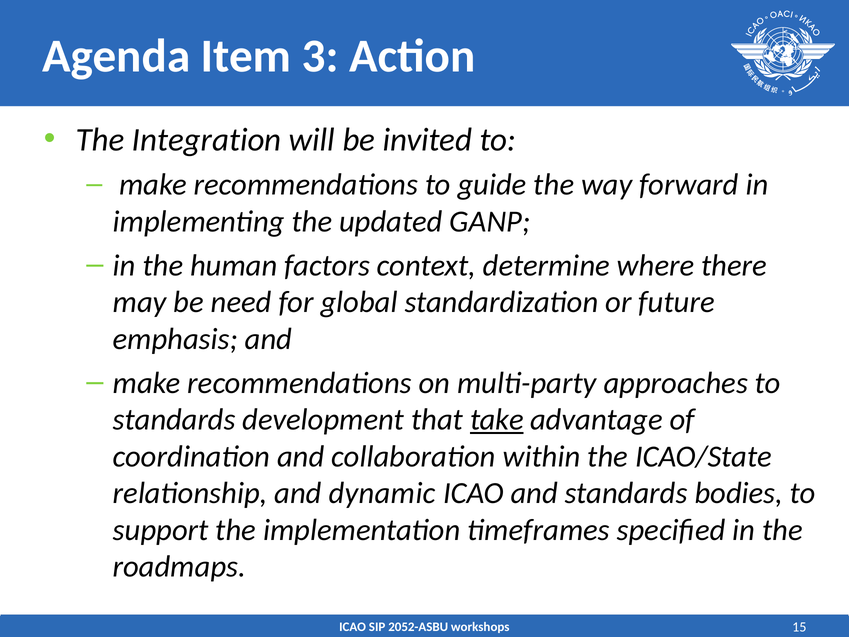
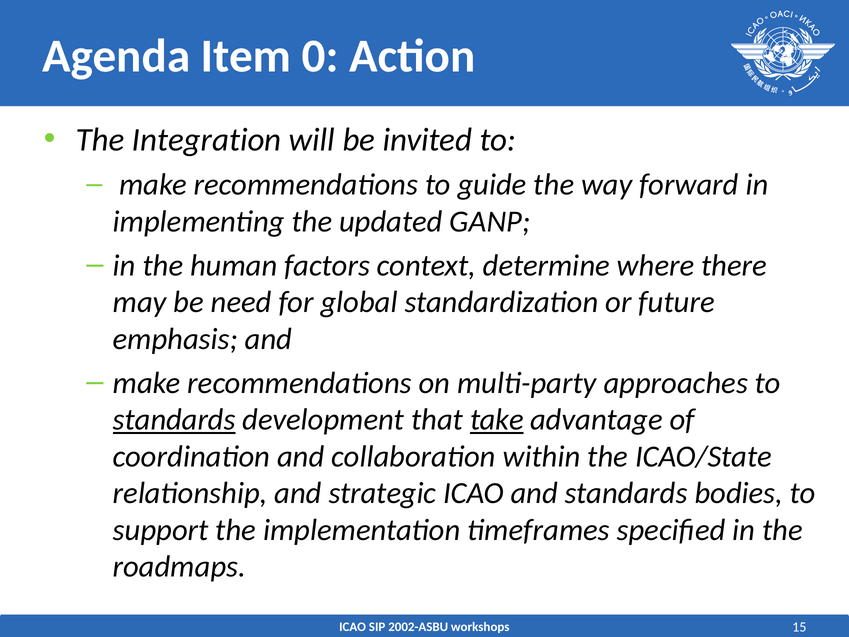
3: 3 -> 0 (320, 56)
standards underline: none -> present (174, 419)
dynamic: dynamic -> strategic (382, 493)
2052-ASBU: 2052-ASBU -> 2002-ASBU (418, 627)
